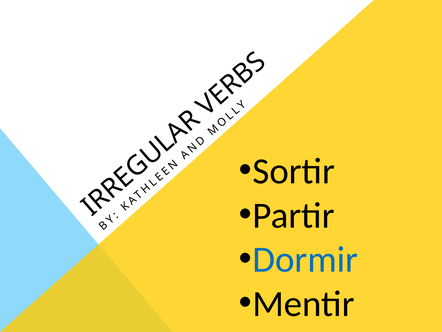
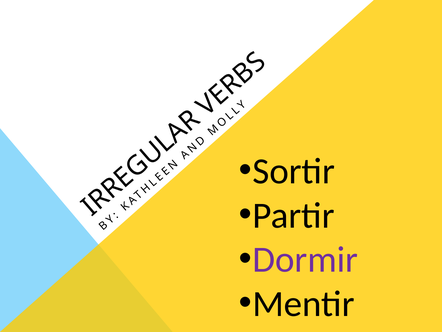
Dormir colour: blue -> purple (305, 259)
